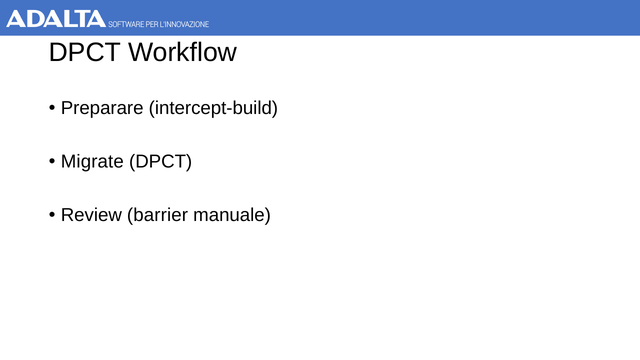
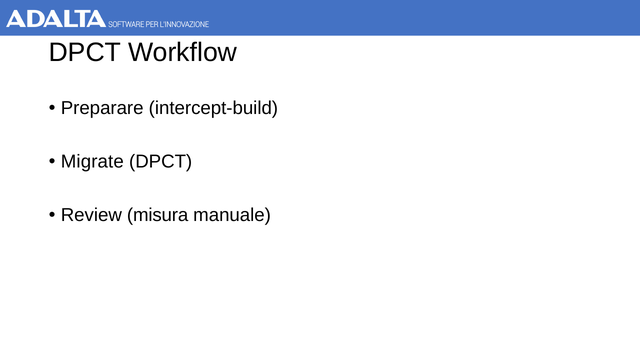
barrier: barrier -> misura (158, 215)
